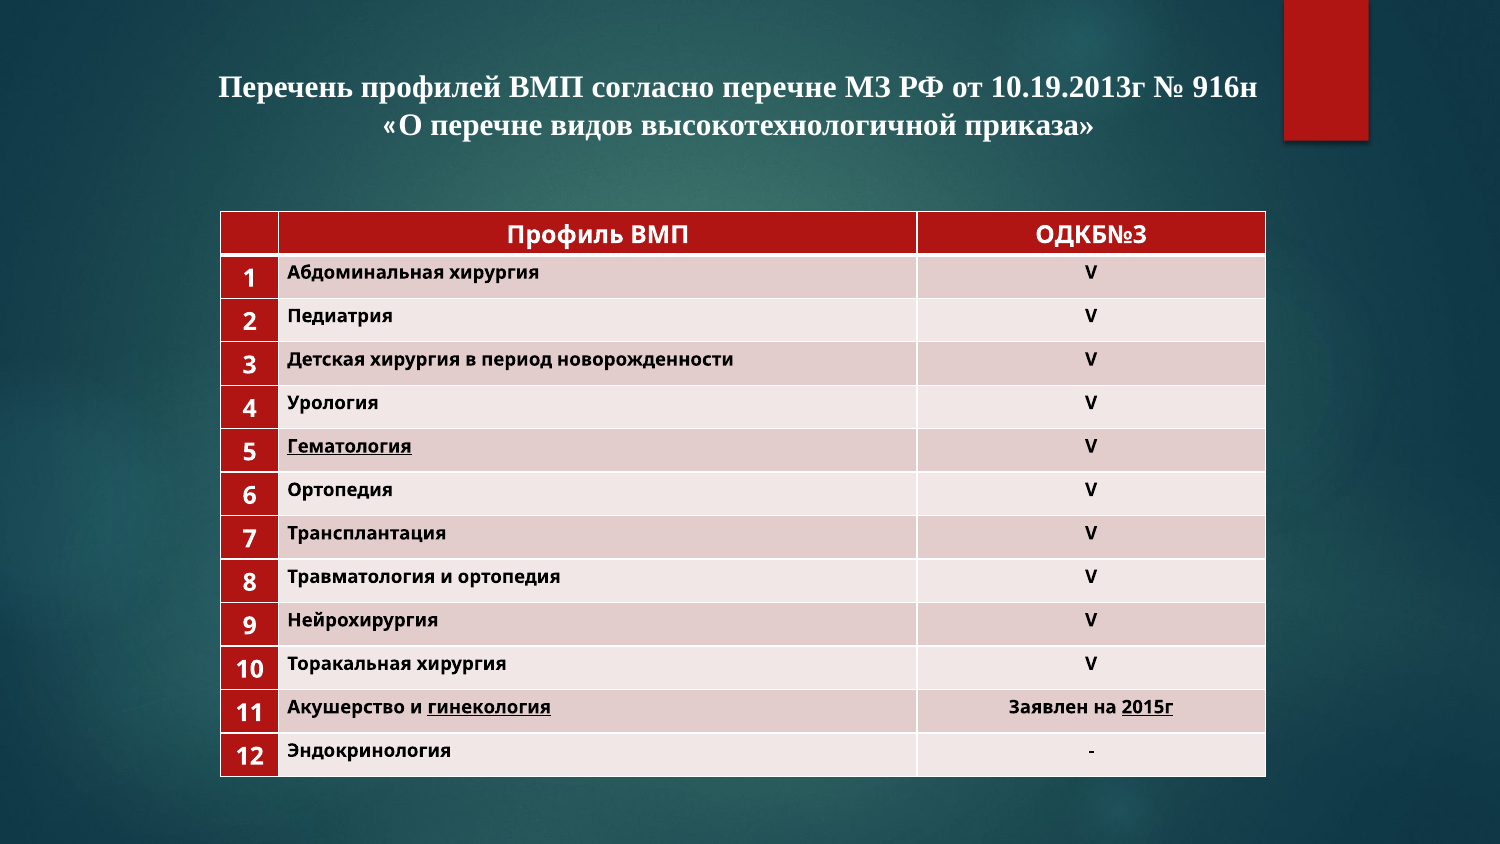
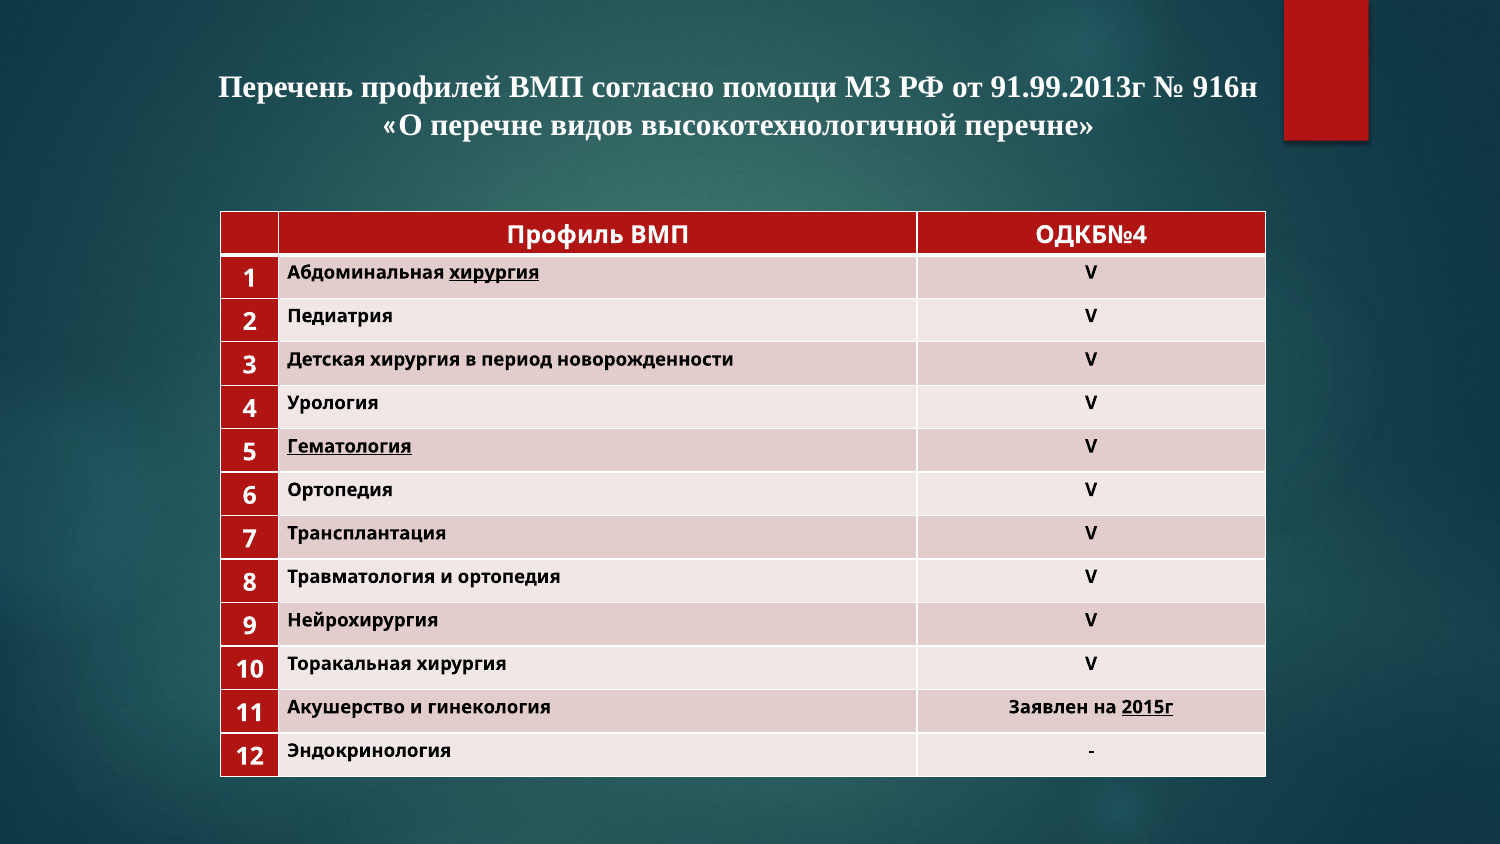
согласно перечне: перечне -> помощи (780, 88)
10.19.2013г: 10.19.2013г -> 91.99.2013г (1068, 88)
высокотехнологичной приказа: приказа -> перечне (1029, 125)
ОДКБ№3: ОДКБ№3 -> ОДКБ№4 (1091, 235)
хирургия underline: none -> present (494, 272)
гинекология underline: present -> none (489, 707)
